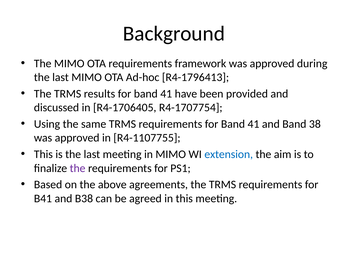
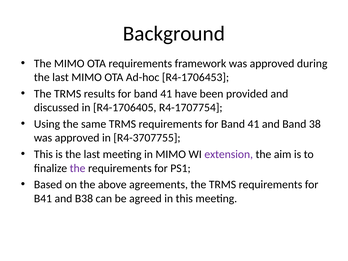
R4-1796413: R4-1796413 -> R4-1706453 (195, 77)
R4-1107755: R4-1107755 -> R4-3707755 (147, 138)
extension colour: blue -> purple (229, 154)
